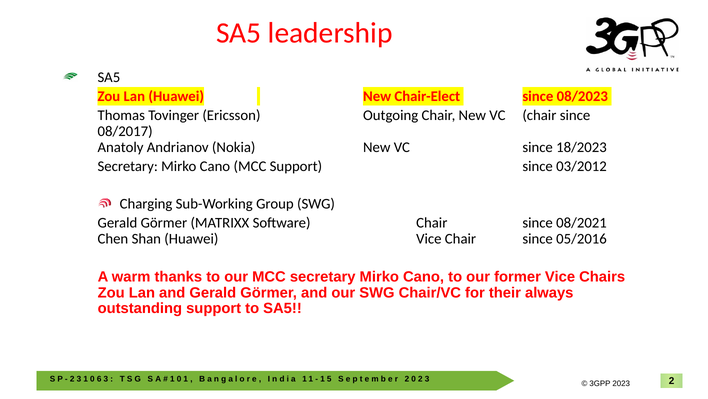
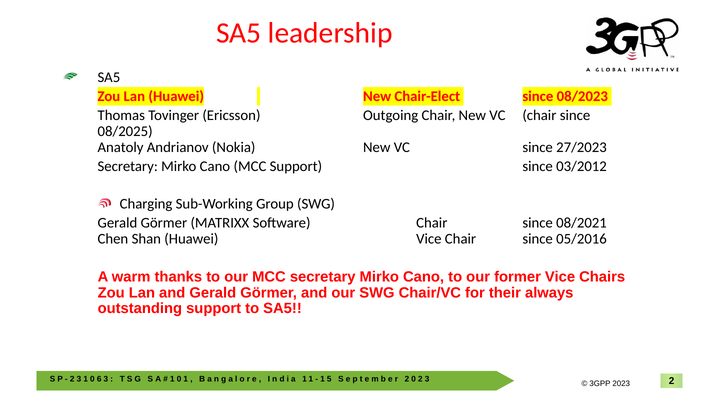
08/2017: 08/2017 -> 08/2025 (125, 131)
18/2023: 18/2023 -> 27/2023 (581, 147)
